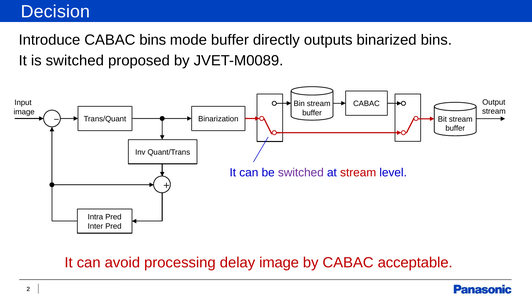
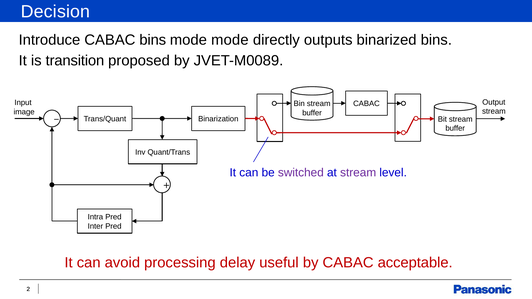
mode buffer: buffer -> mode (230, 40)
is switched: switched -> transition (75, 61)
stream colour: red -> purple (358, 173)
delay image: image -> useful (279, 263)
